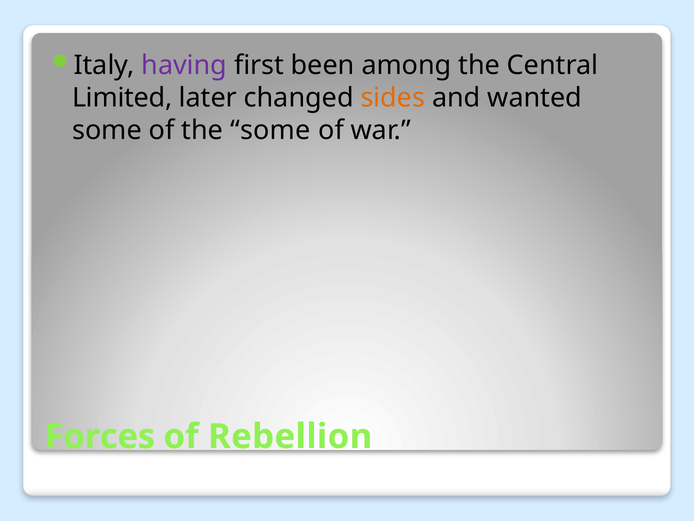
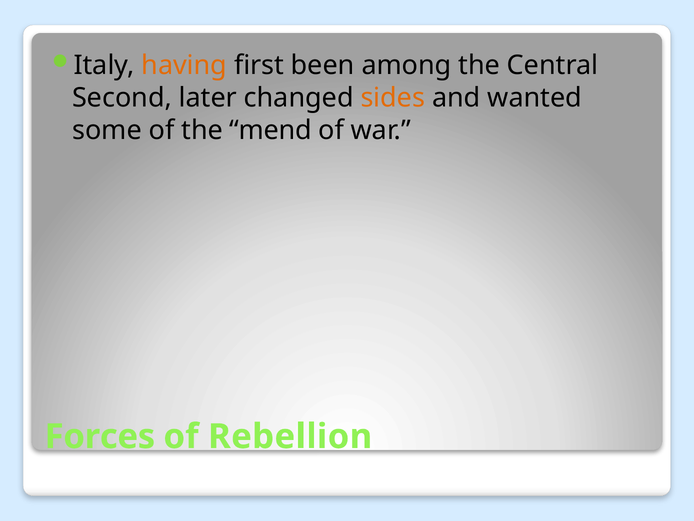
having colour: purple -> orange (184, 65)
Limited: Limited -> Second (122, 98)
the some: some -> mend (271, 130)
